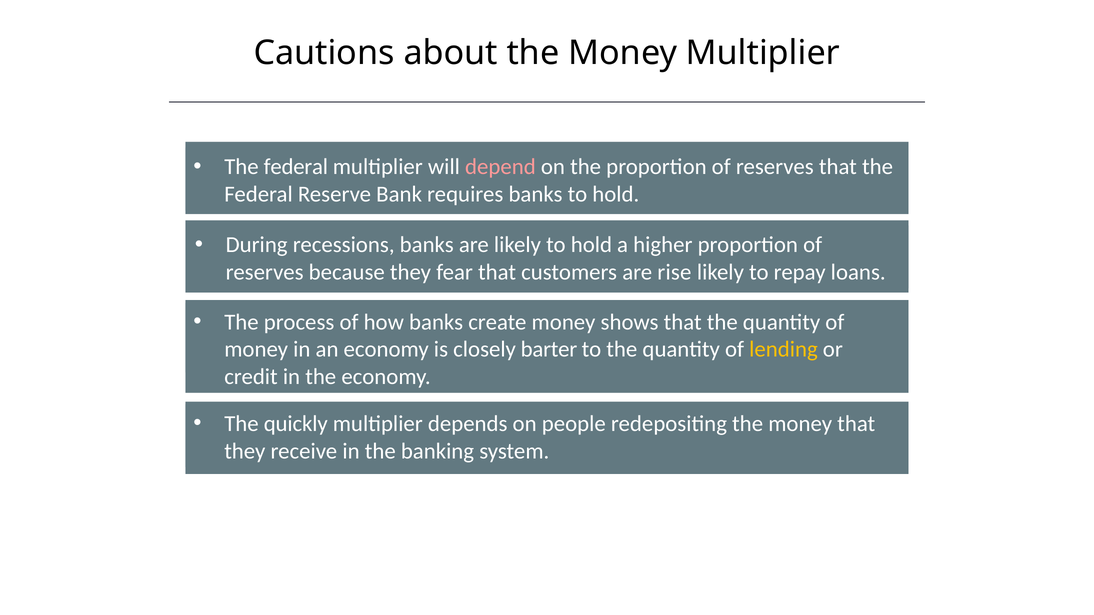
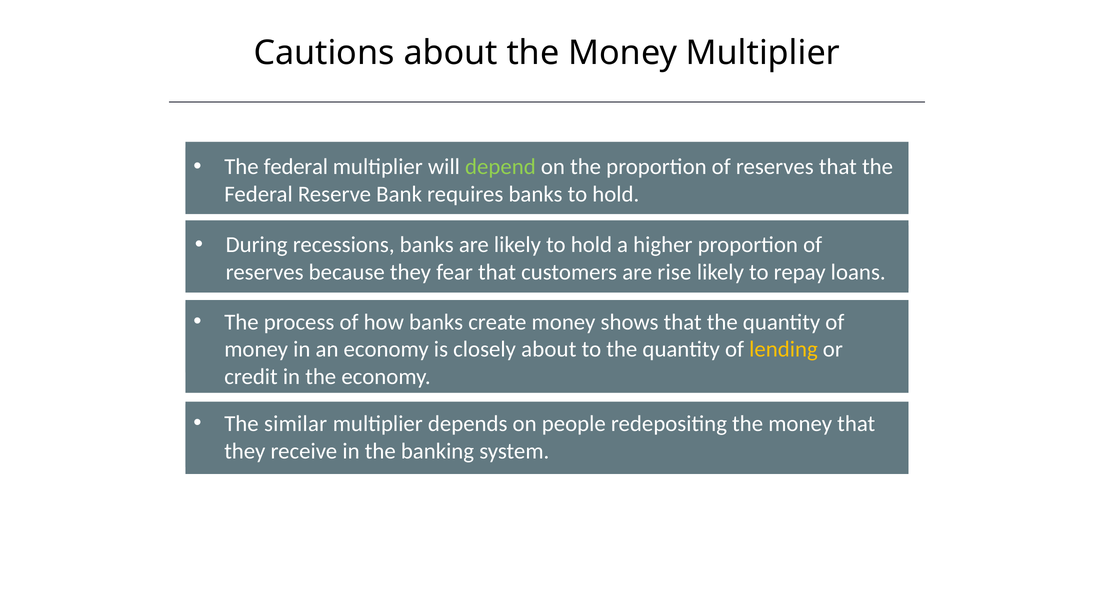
depend colour: pink -> light green (500, 167)
closely barter: barter -> about (549, 350)
quickly: quickly -> similar (296, 424)
